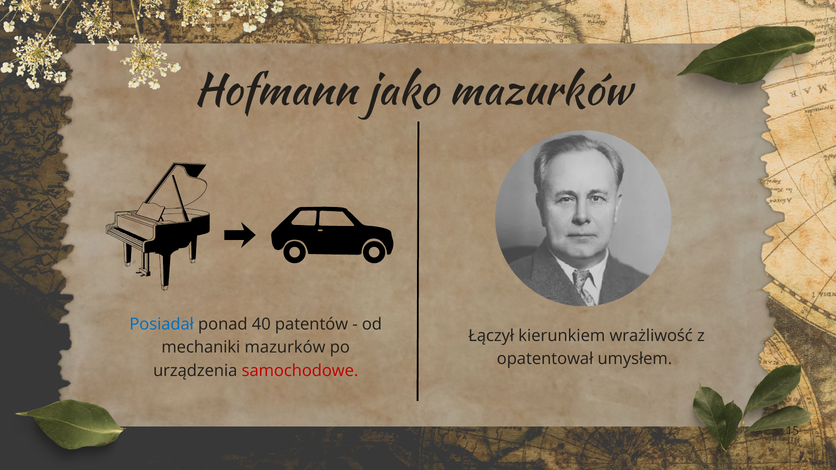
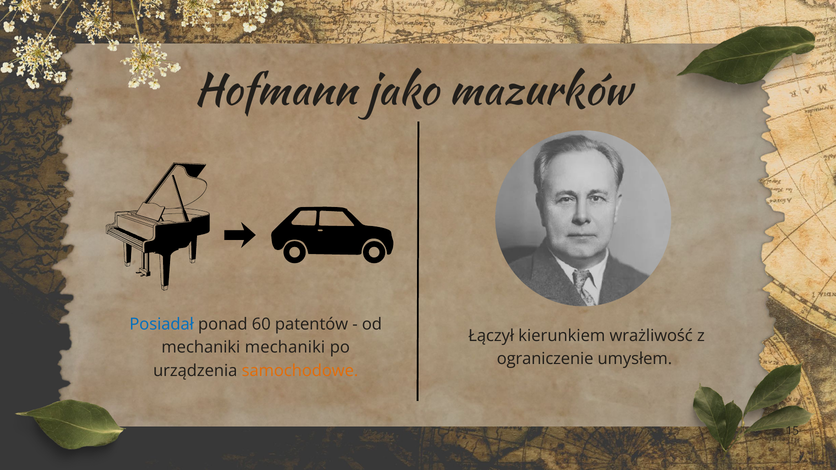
40: 40 -> 60 (261, 325)
mechaniki mazurków: mazurków -> mechaniki (285, 348)
opatentował: opatentował -> ograniczenie (545, 359)
samochodowe colour: red -> orange (300, 371)
